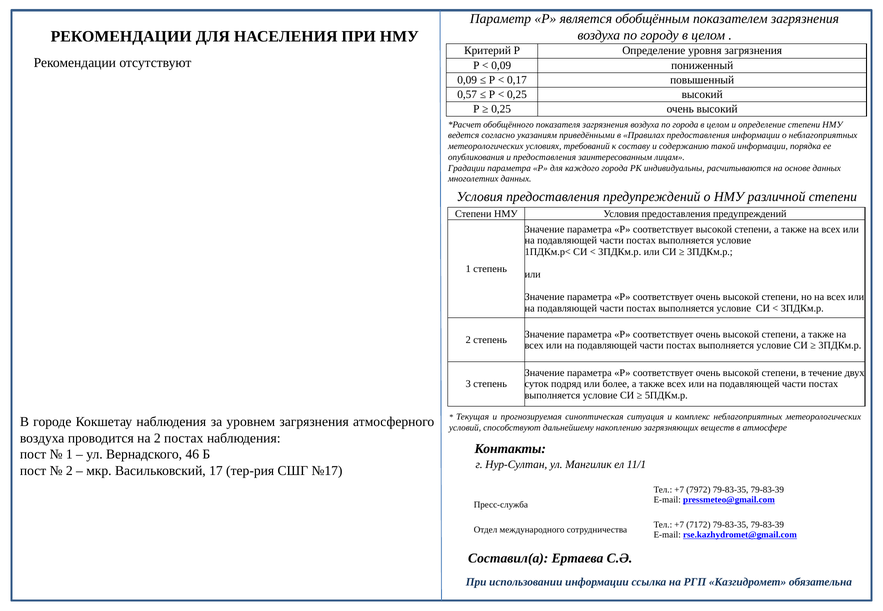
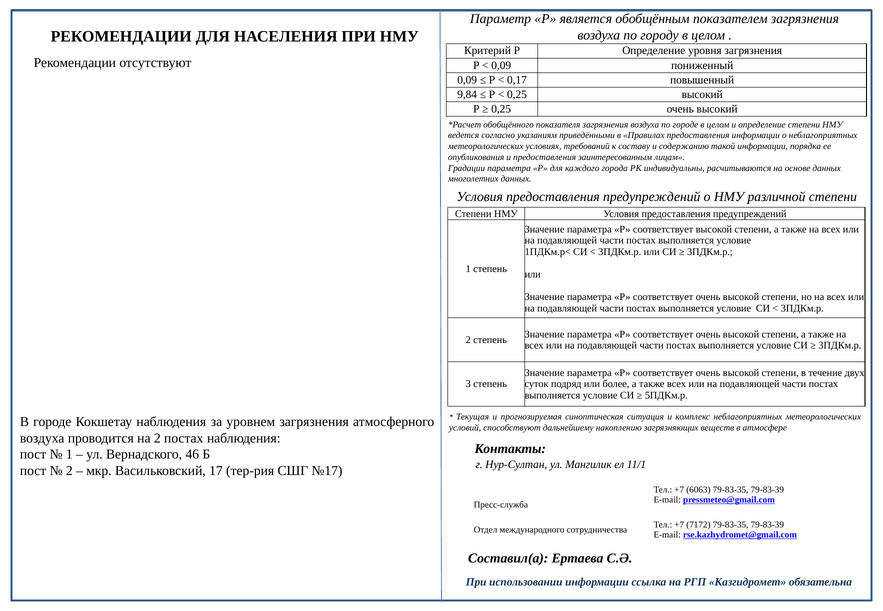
0,57: 0,57 -> 9,84 (467, 94)
по города: города -> городе (685, 125)
7972: 7972 -> 6063 (698, 490)
